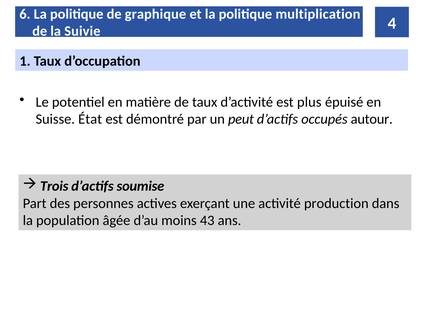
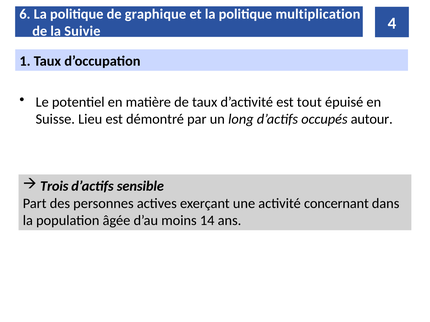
plus: plus -> tout (309, 102)
État: État -> Lieu (90, 119)
peut: peut -> long (241, 119)
soumise: soumise -> sensible (140, 186)
production: production -> concernant (336, 204)
43: 43 -> 14 (207, 221)
